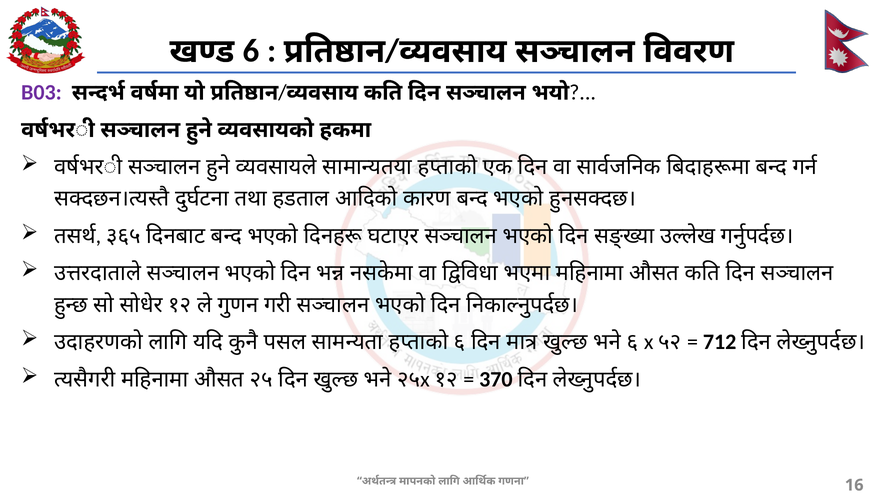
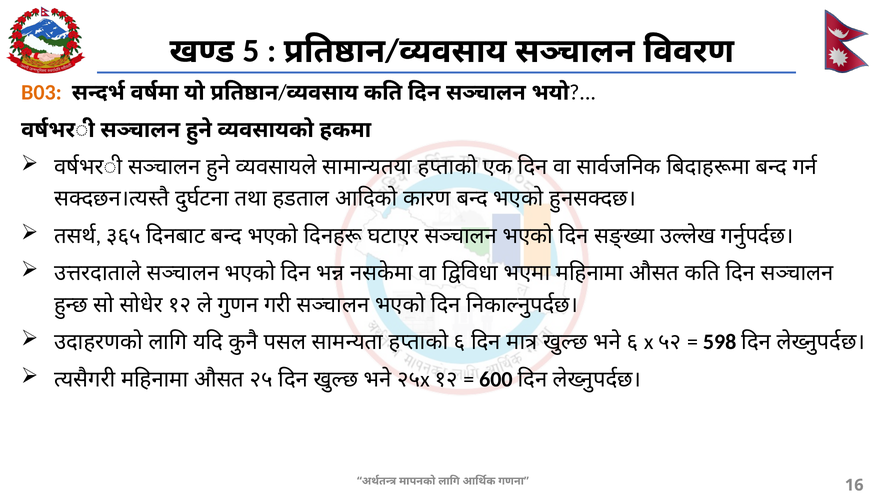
6: 6 -> 5 (251, 51)
B03 colour: purple -> orange (41, 92)
712: 712 -> 598 (720, 342)
370: 370 -> 600 (496, 379)
